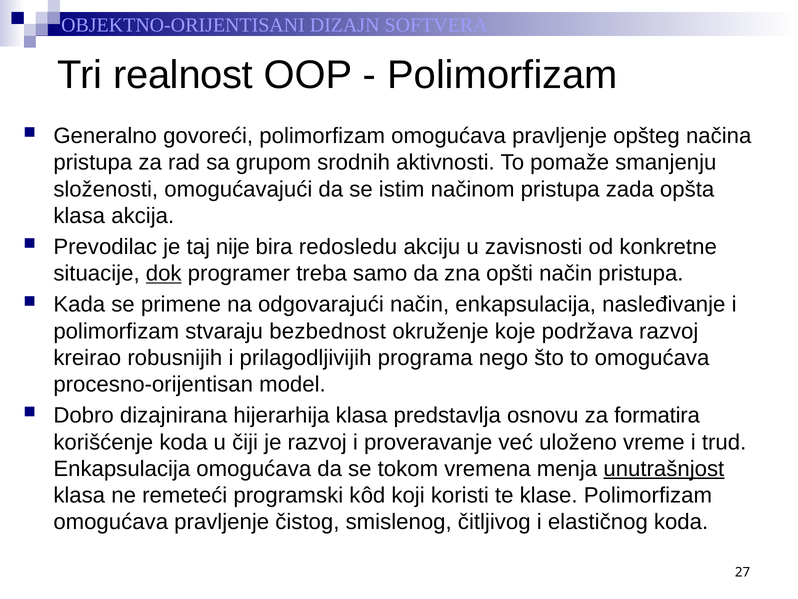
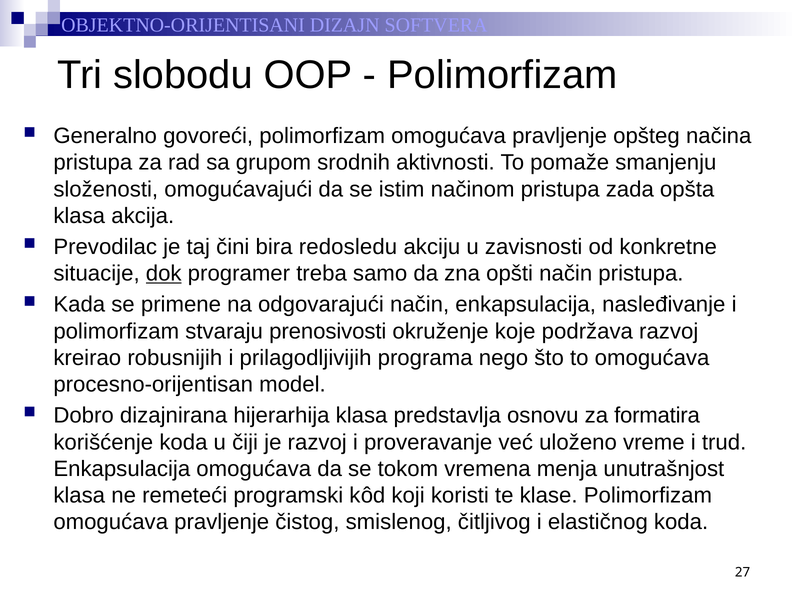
realnost: realnost -> slobodu (183, 75)
nije: nije -> čini (233, 247)
bezbednost: bezbednost -> prenosivosti (328, 331)
unutrašnjost underline: present -> none (664, 468)
